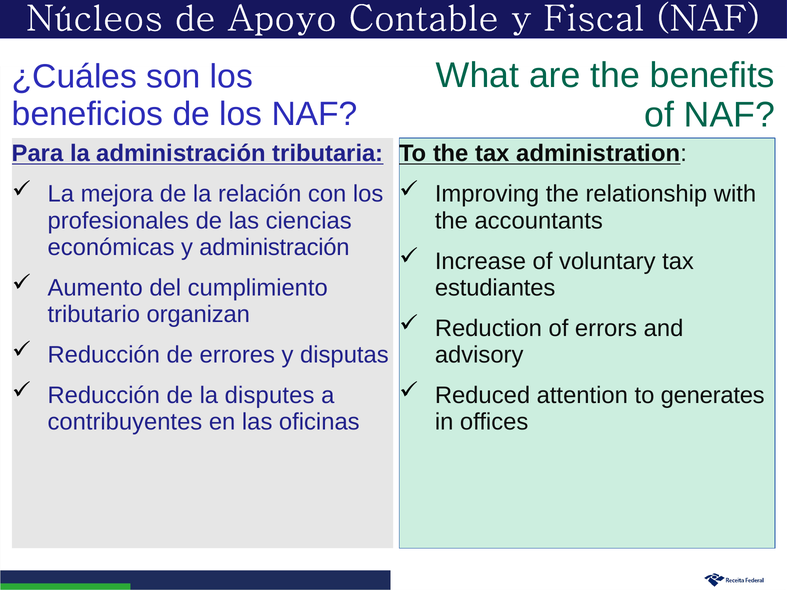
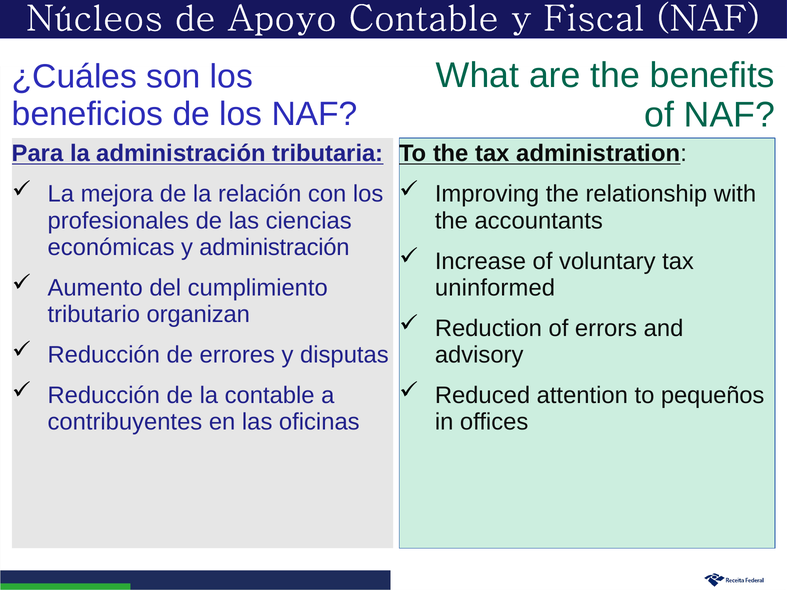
estudiantes: estudiantes -> uninformed (495, 288)
la disputes: disputes -> contable (270, 396)
generates: generates -> pequeños (713, 396)
